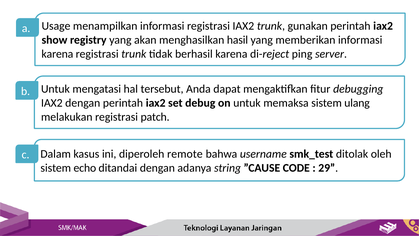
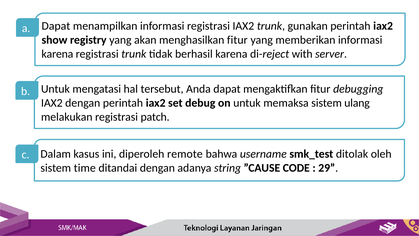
Usage: Usage -> Dapat (56, 26)
menghasilkan hasil: hasil -> fitur (237, 40)
ping: ping -> with (302, 54)
echo: echo -> time (85, 168)
